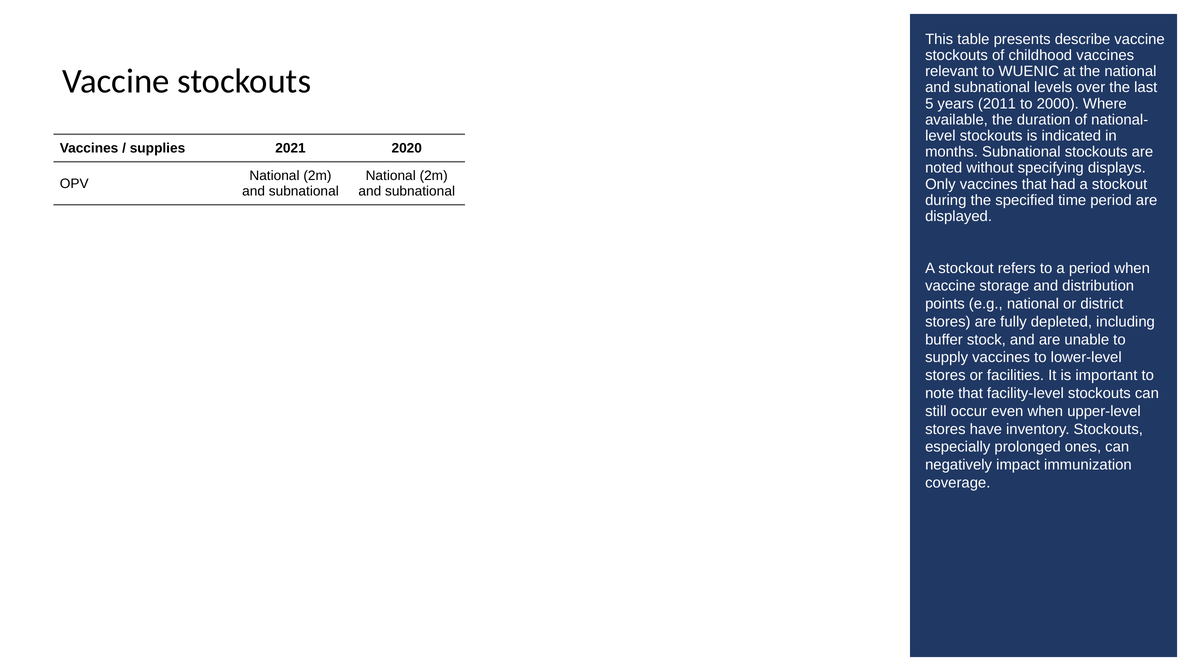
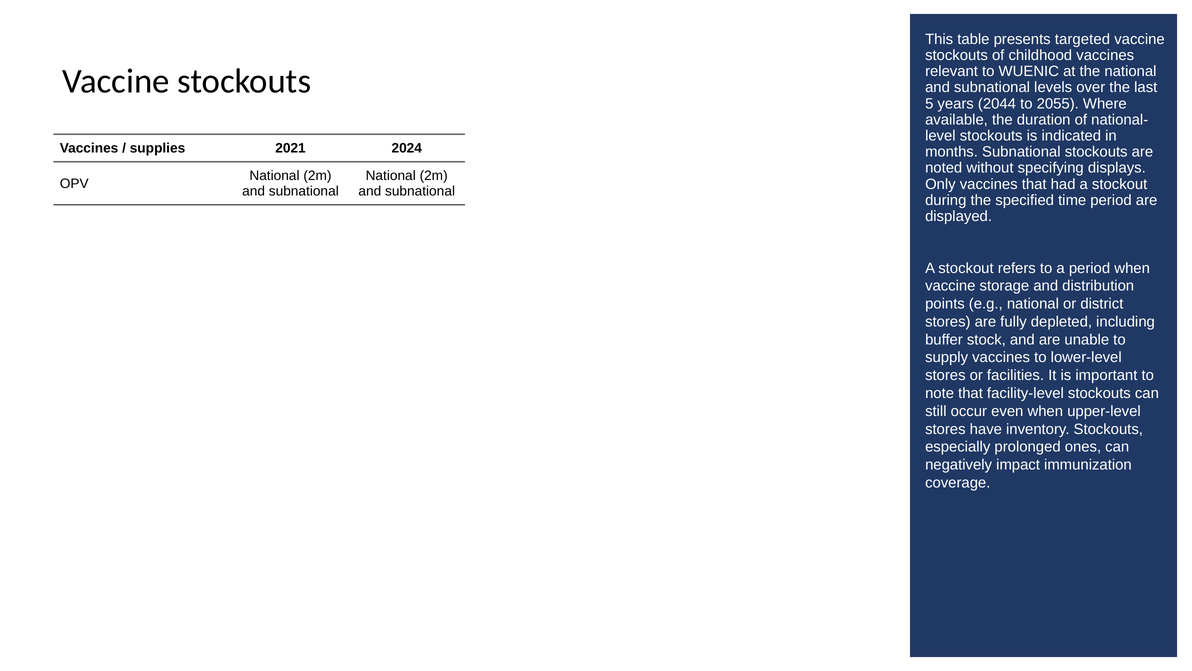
describe: describe -> targeted (1082, 39)
2011: 2011 -> 2044 (997, 104)
2000: 2000 -> 2055 (1058, 104)
2020: 2020 -> 2024 (407, 148)
